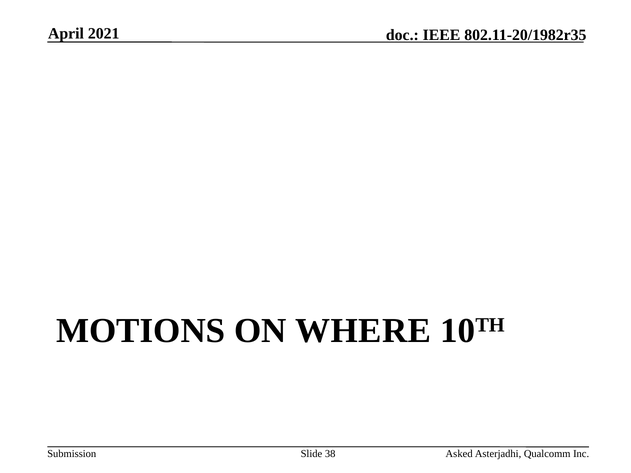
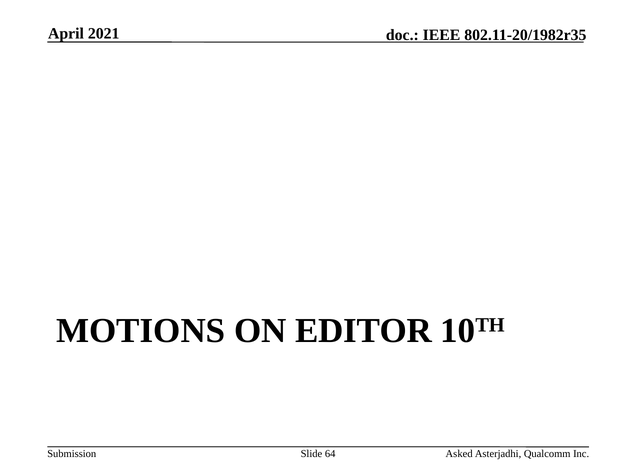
WHERE: WHERE -> EDITOR (364, 331)
38: 38 -> 64 (330, 454)
